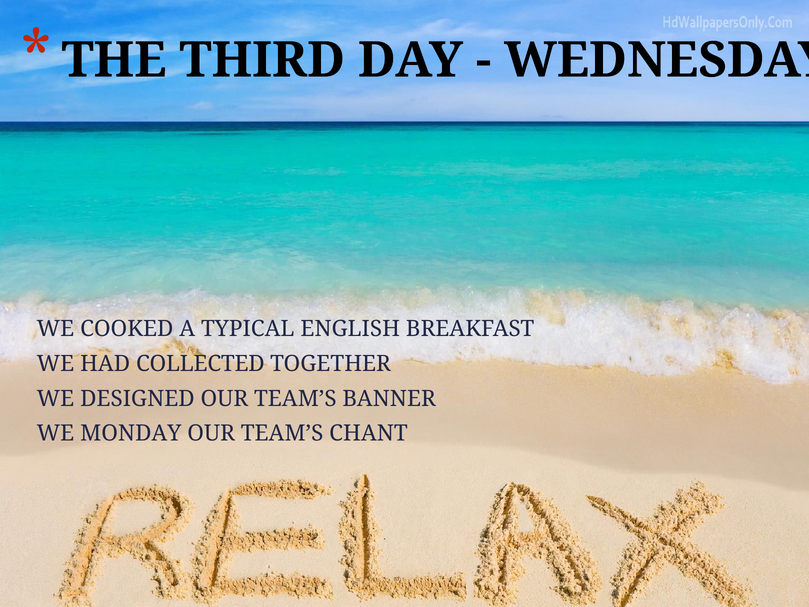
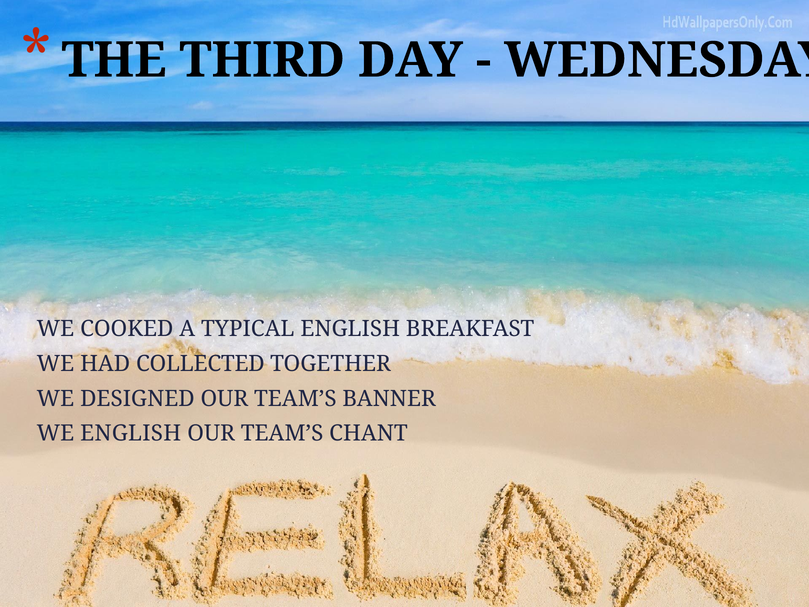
WE MONDAY: MONDAY -> ENGLISH (131, 433)
